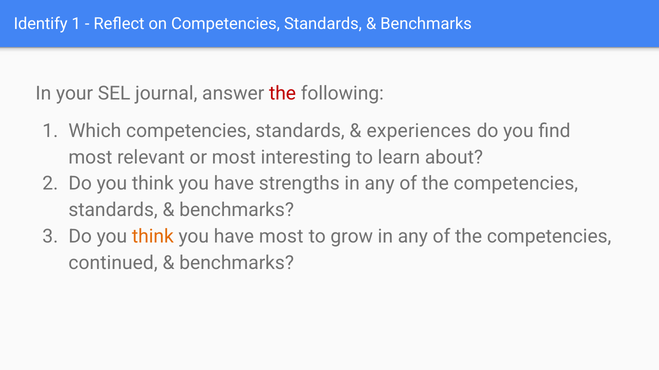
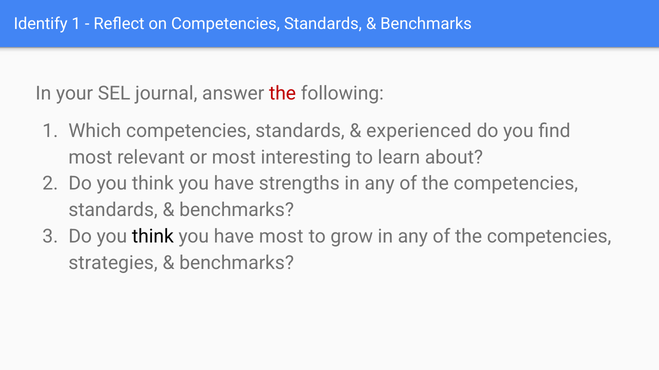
experiences: experiences -> experienced (419, 131)
think colour: orange -> black (153, 237)
continued: continued -> strategies (113, 264)
